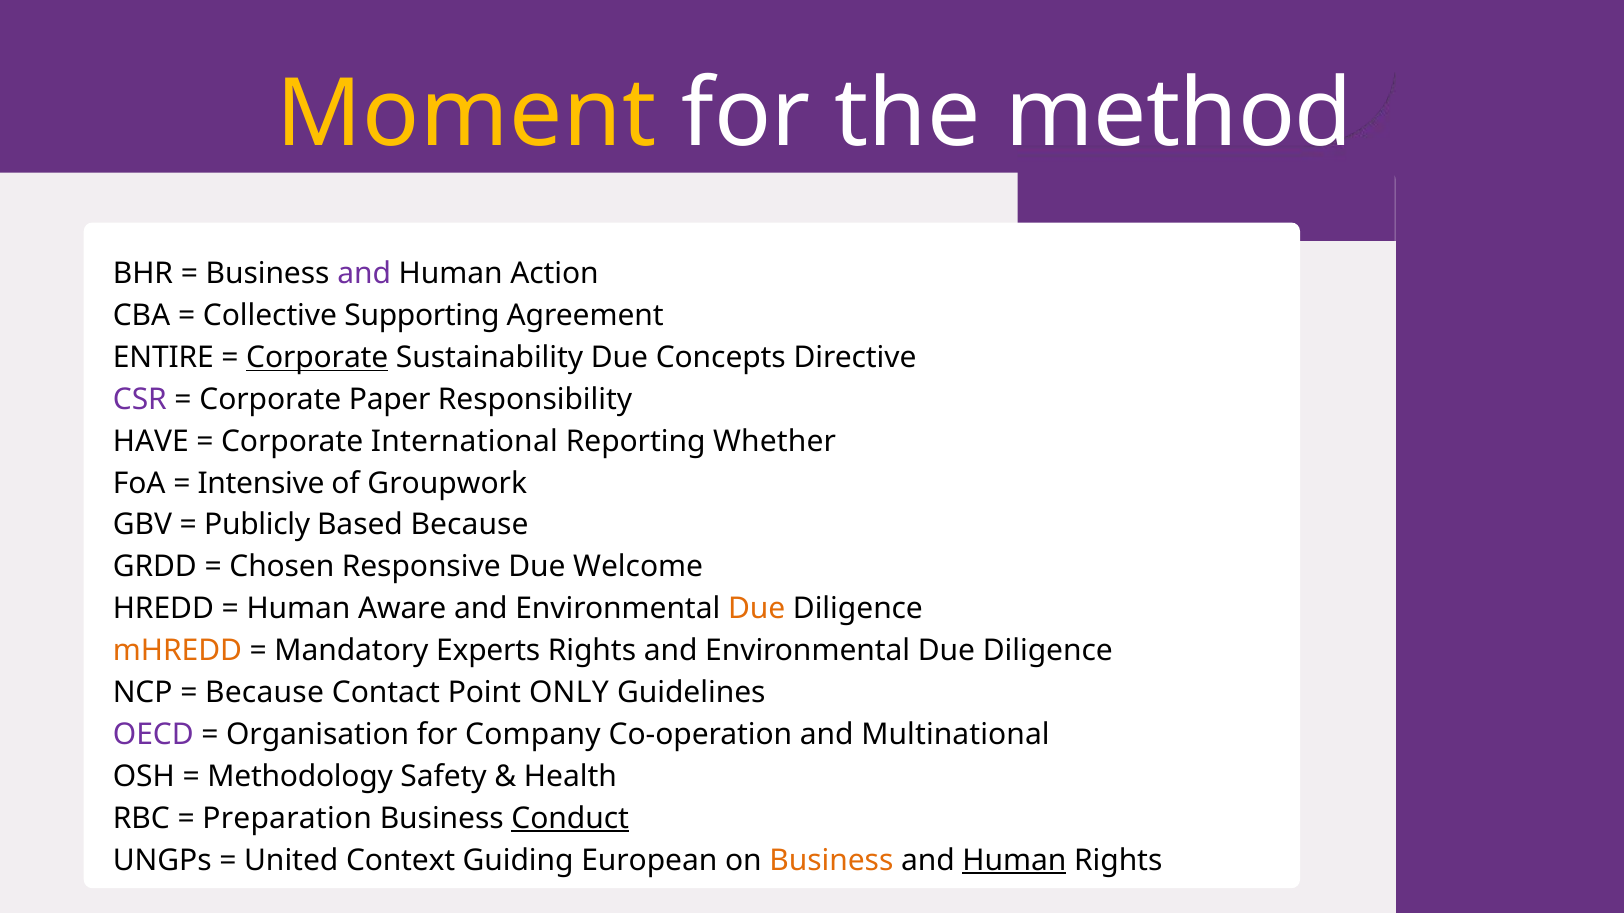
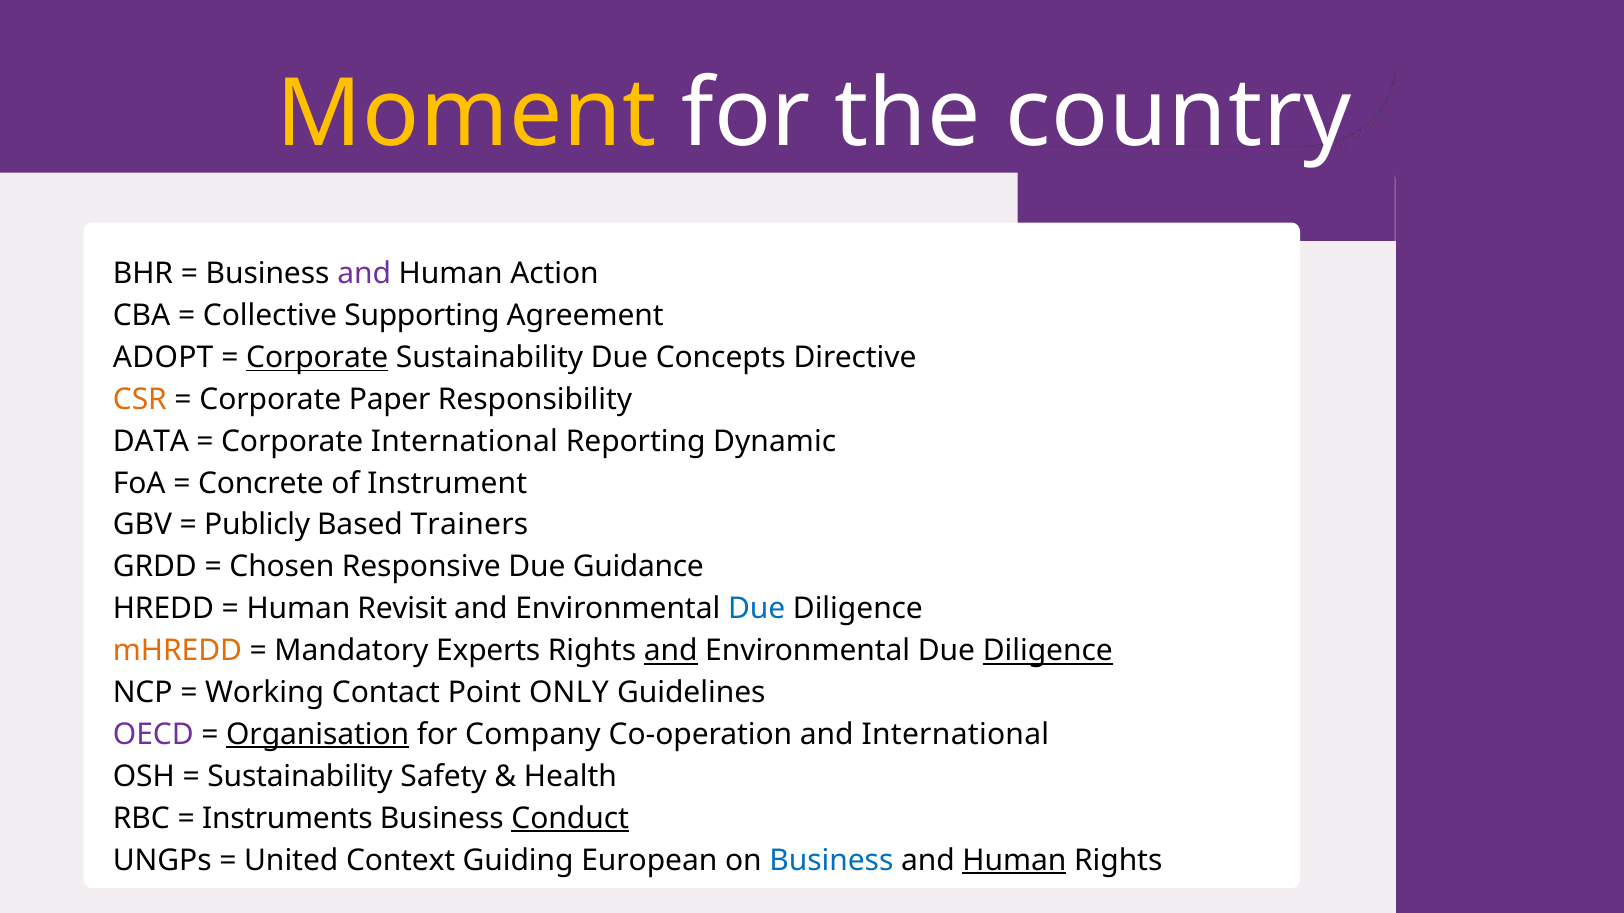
method: method -> country (1178, 114)
ENTIRE: ENTIRE -> ADOPT (163, 358)
CSR colour: purple -> orange (140, 400)
HAVE: HAVE -> DATA (151, 442)
Whether: Whether -> Dynamic (775, 442)
Intensive: Intensive -> Concrete (261, 483)
Groupwork: Groupwork -> Instrument (447, 483)
Based Because: Because -> Trainers (469, 525)
Welcome: Welcome -> Guidance (638, 567)
Aware: Aware -> Revisit (402, 609)
Due colour: orange -> blue (757, 609)
and underline: none -> present (671, 651)
Diligence underline: none -> present (1048, 651)
Because: Because -> Working (265, 693)
Organisation underline: none -> present (318, 735)
and Multinational: Multinational -> International (955, 735)
Methodology: Methodology -> Sustainability (300, 777)
Preparation: Preparation -> Instruments (287, 819)
Business colour: orange -> blue (831, 861)
